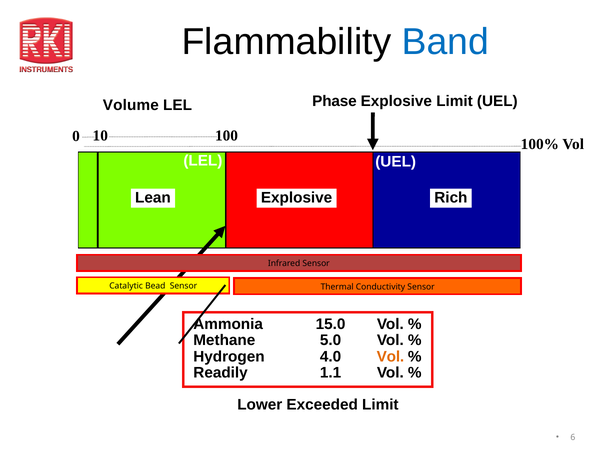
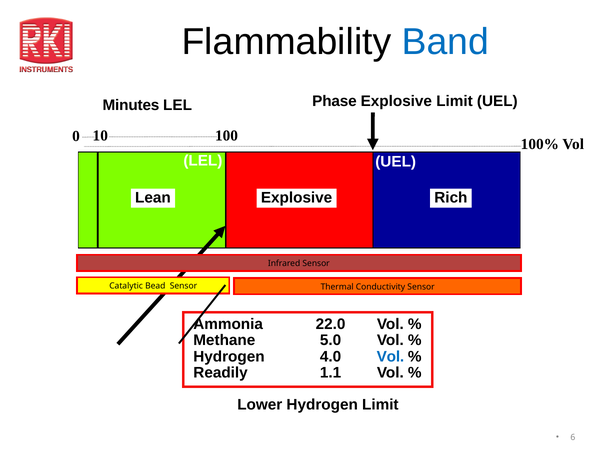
Volume: Volume -> Minutes (131, 105)
15.0: 15.0 -> 22.0 (331, 324)
Vol colour: orange -> blue (390, 356)
Lower Exceeded: Exceeded -> Hydrogen (322, 405)
